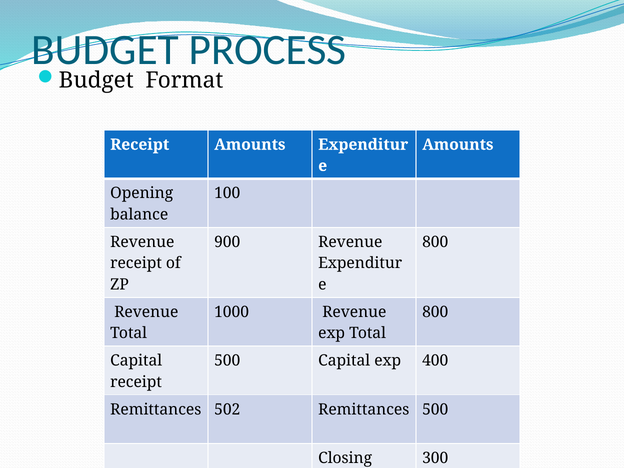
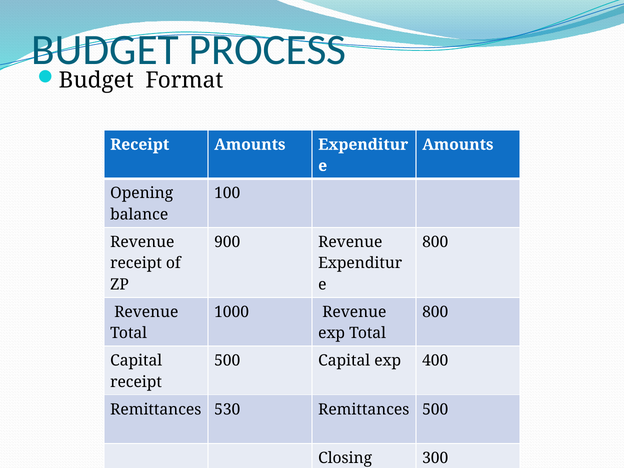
502: 502 -> 530 (227, 409)
